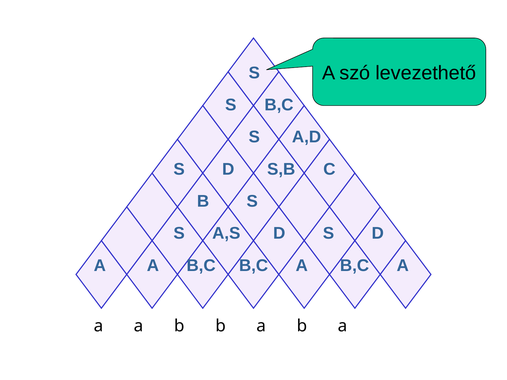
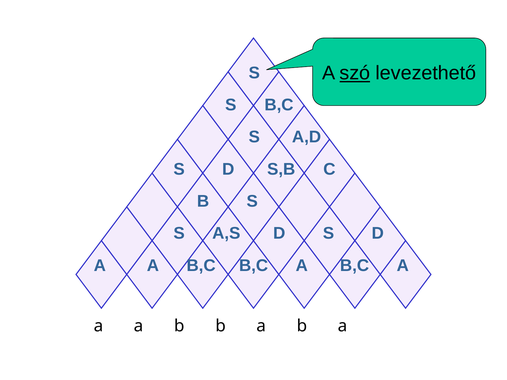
szó underline: none -> present (355, 73)
